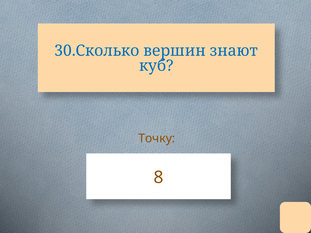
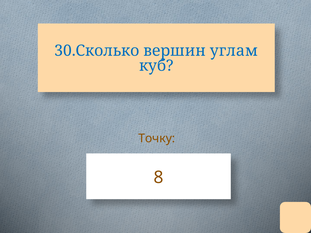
знают: знают -> углам (234, 51)
